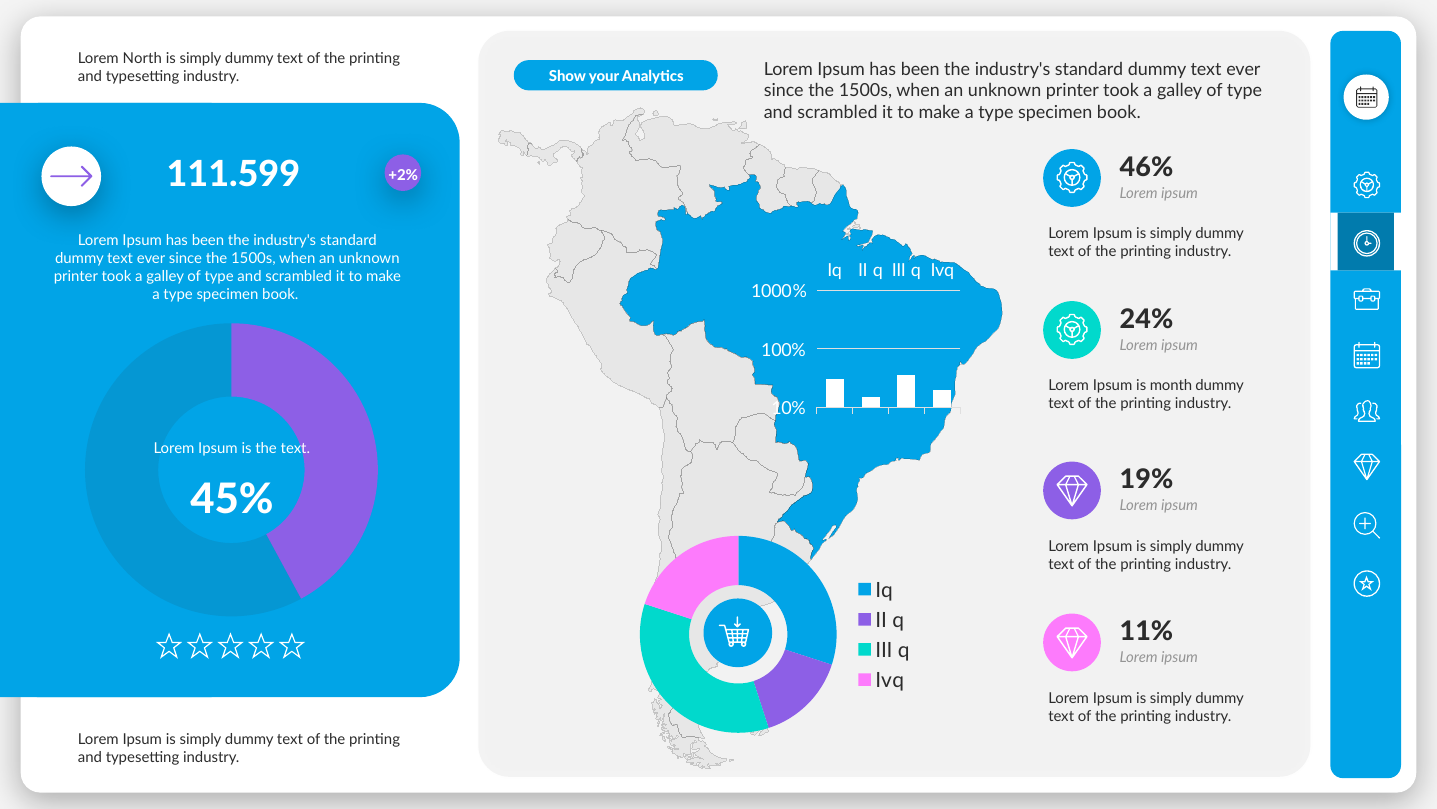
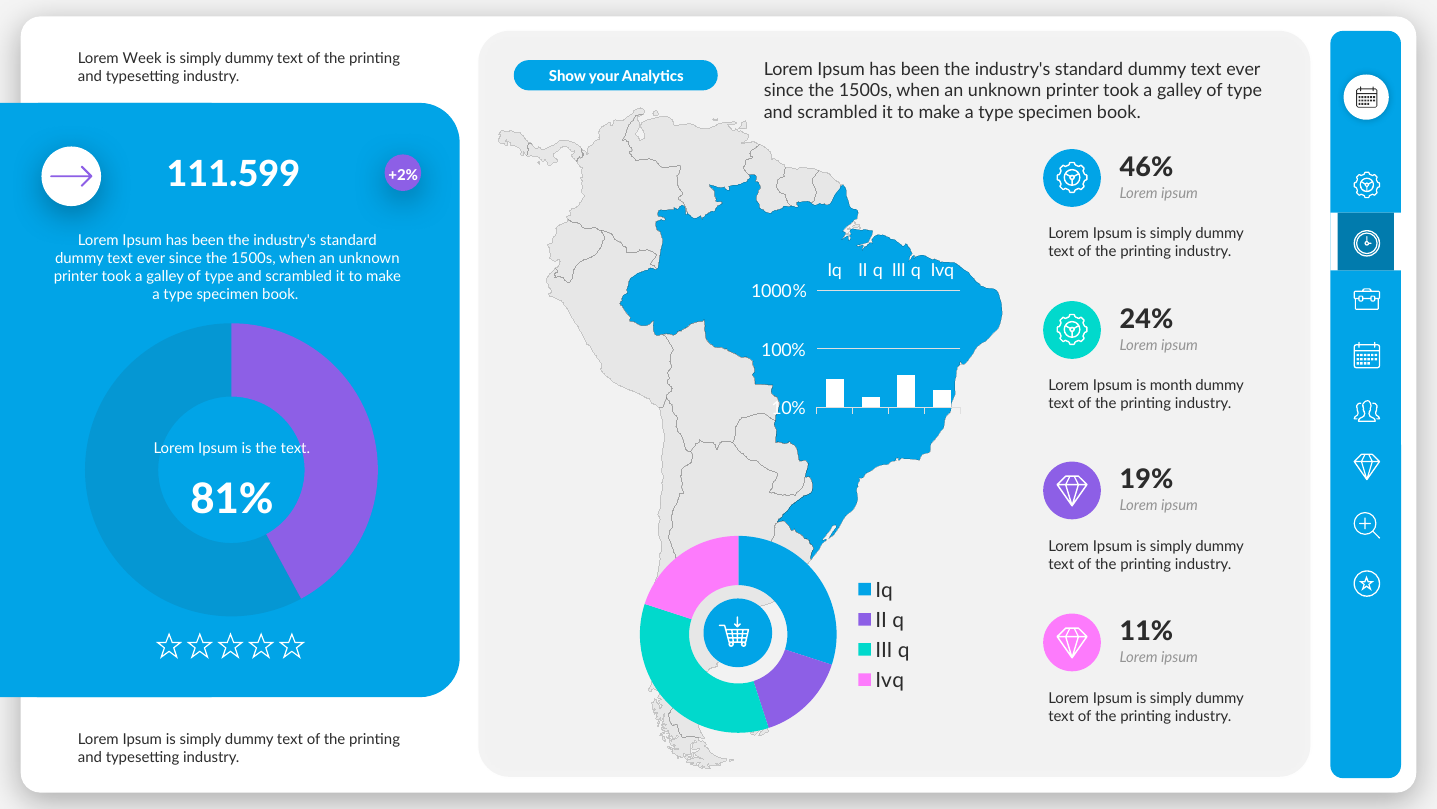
North: North -> Week (142, 59)
45%: 45% -> 81% (232, 499)
